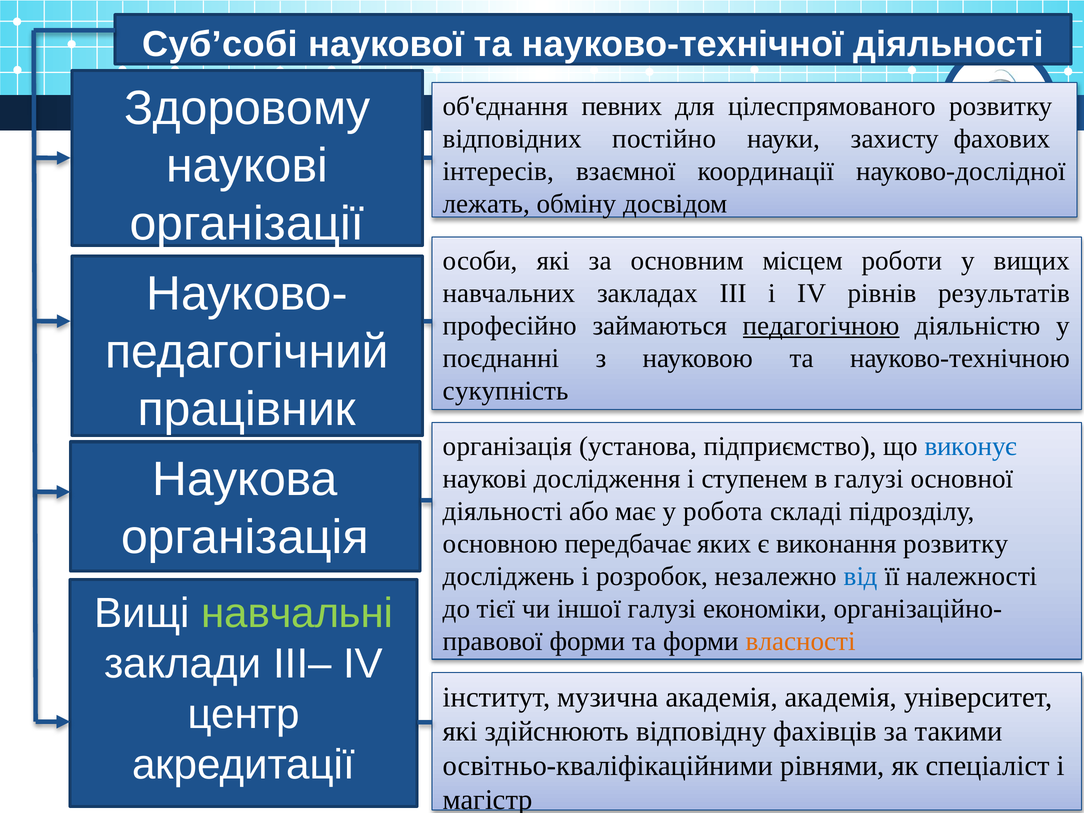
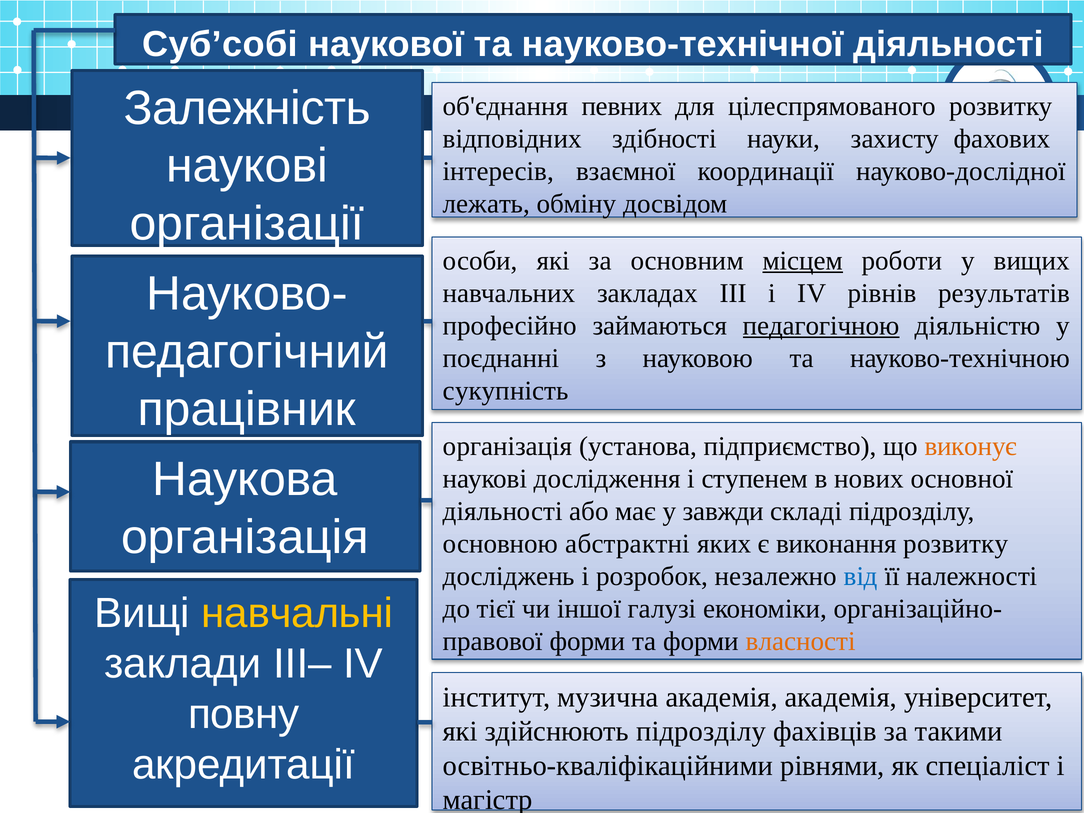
Здоровому: Здоровому -> Залежність (247, 108)
постійно: постійно -> здібності (664, 139)
місцем underline: none -> present (803, 261)
виконує colour: blue -> orange (971, 446)
в галузі: галузі -> нових (869, 479)
робота: робота -> завжди (723, 511)
передбачає: передбачає -> абстрактні (628, 544)
навчальні colour: light green -> yellow (297, 613)
центр: центр -> повну (244, 714)
здійснюють відповідну: відповідну -> підрозділу (701, 731)
